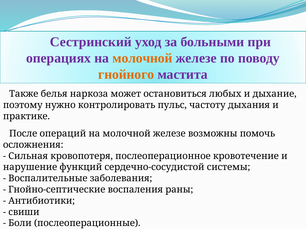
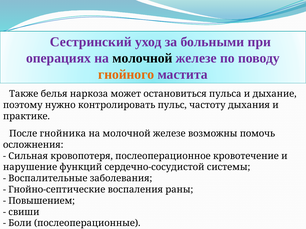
молочной colour: orange -> black (142, 58)
любых: любых -> пульса (225, 94)
операций: операций -> гнойника (63, 134)
Антибиотики: Антибиотики -> Повышением (42, 201)
